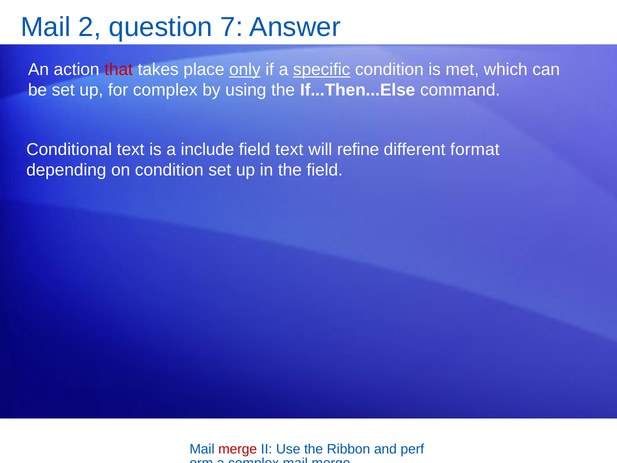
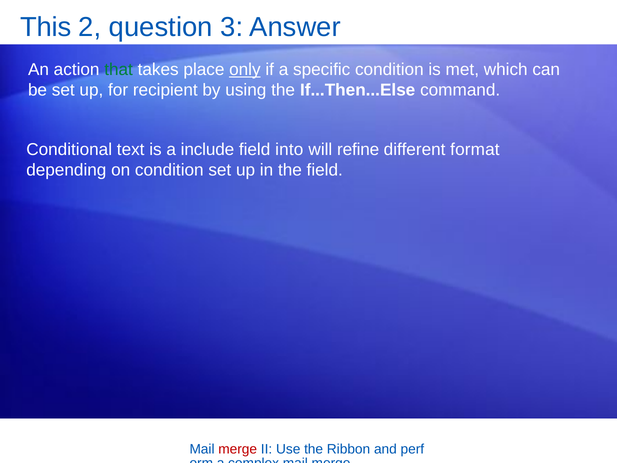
Mail: Mail -> This (46, 27)
7: 7 -> 3 (232, 27)
that colour: red -> green (119, 70)
specific underline: present -> none (322, 70)
for complex: complex -> recipient (165, 90)
field text: text -> into (289, 149)
